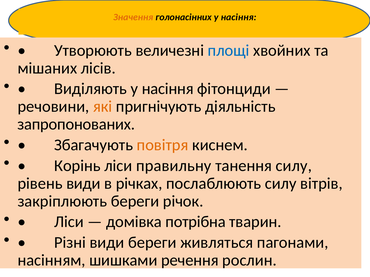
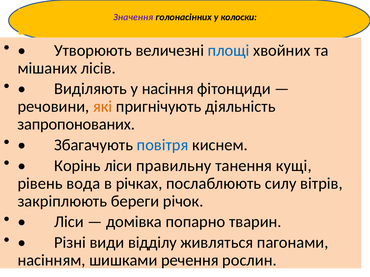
Значення colour: orange -> purple (133, 17)
голонасінних у насіння: насіння -> колоски (239, 17)
повітря colour: orange -> blue (163, 145)
танення силу: силу -> кущі (294, 166)
рівень види: види -> вода (83, 184)
потрібна: потрібна -> попарно (195, 222)
види береги: береги -> відділу (152, 243)
